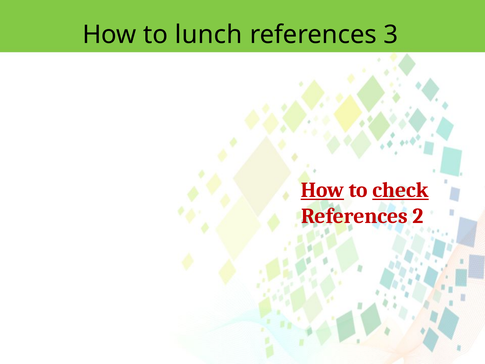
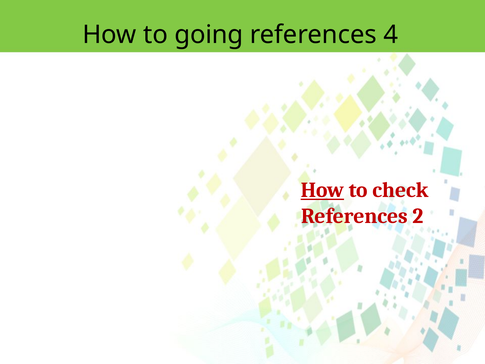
lunch: lunch -> going (209, 35)
3: 3 -> 4 (391, 35)
check underline: present -> none (401, 190)
